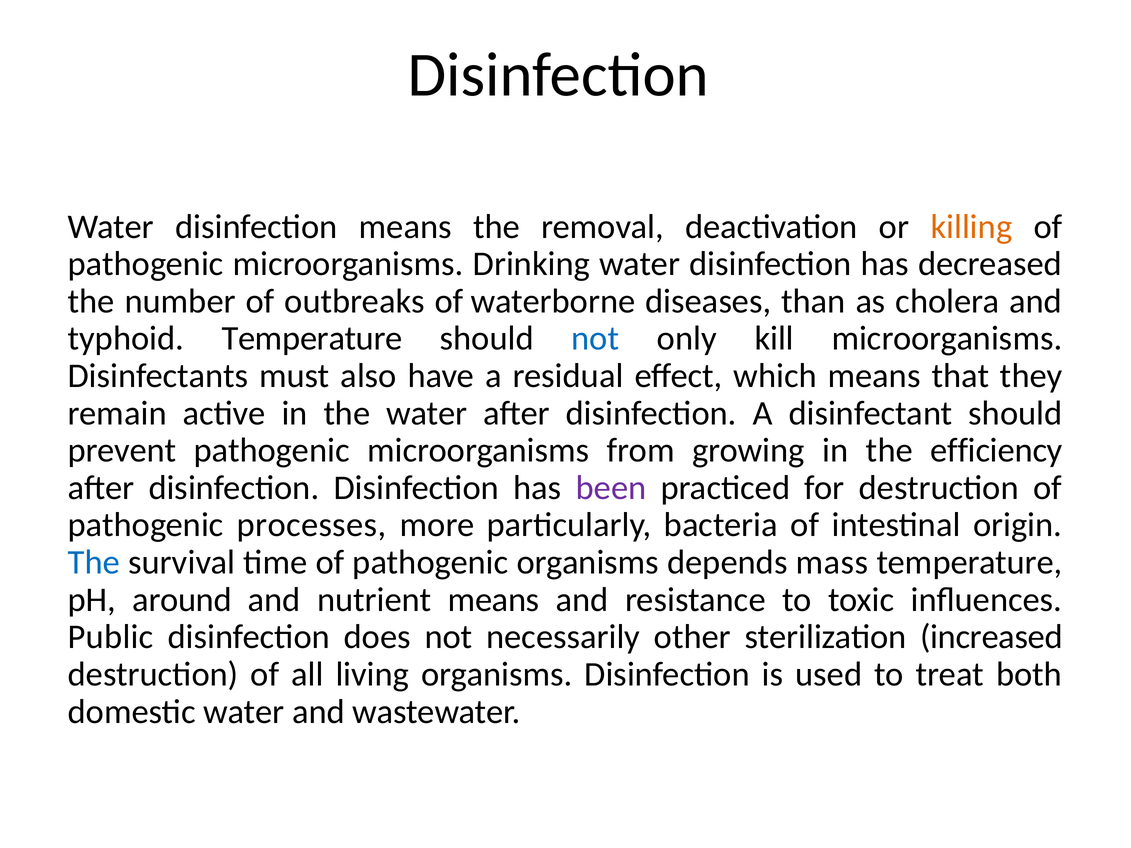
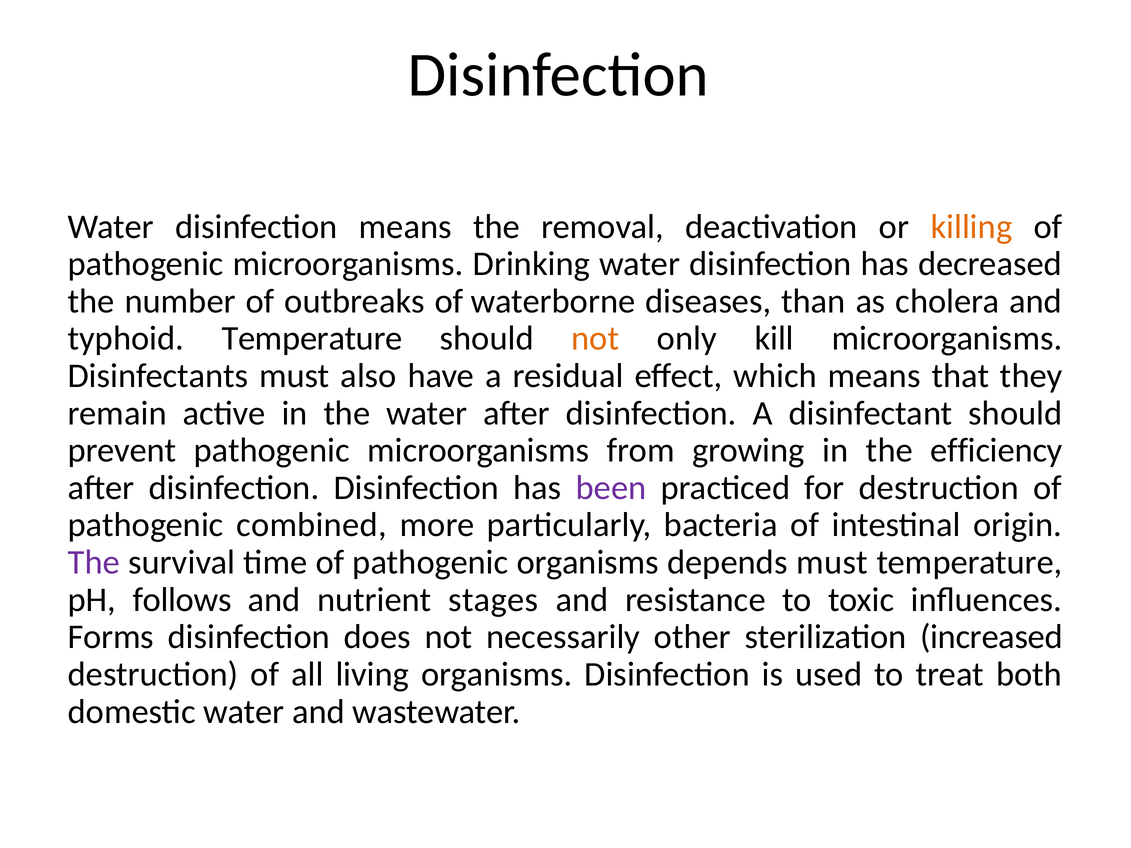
not colour: blue -> orange (595, 339)
processes: processes -> combined (312, 525)
The colour: blue -> purple (94, 563)
depends mass: mass -> must (832, 563)
around: around -> follows (182, 600)
nutrient means: means -> stages (493, 600)
Public: Public -> Forms (111, 637)
